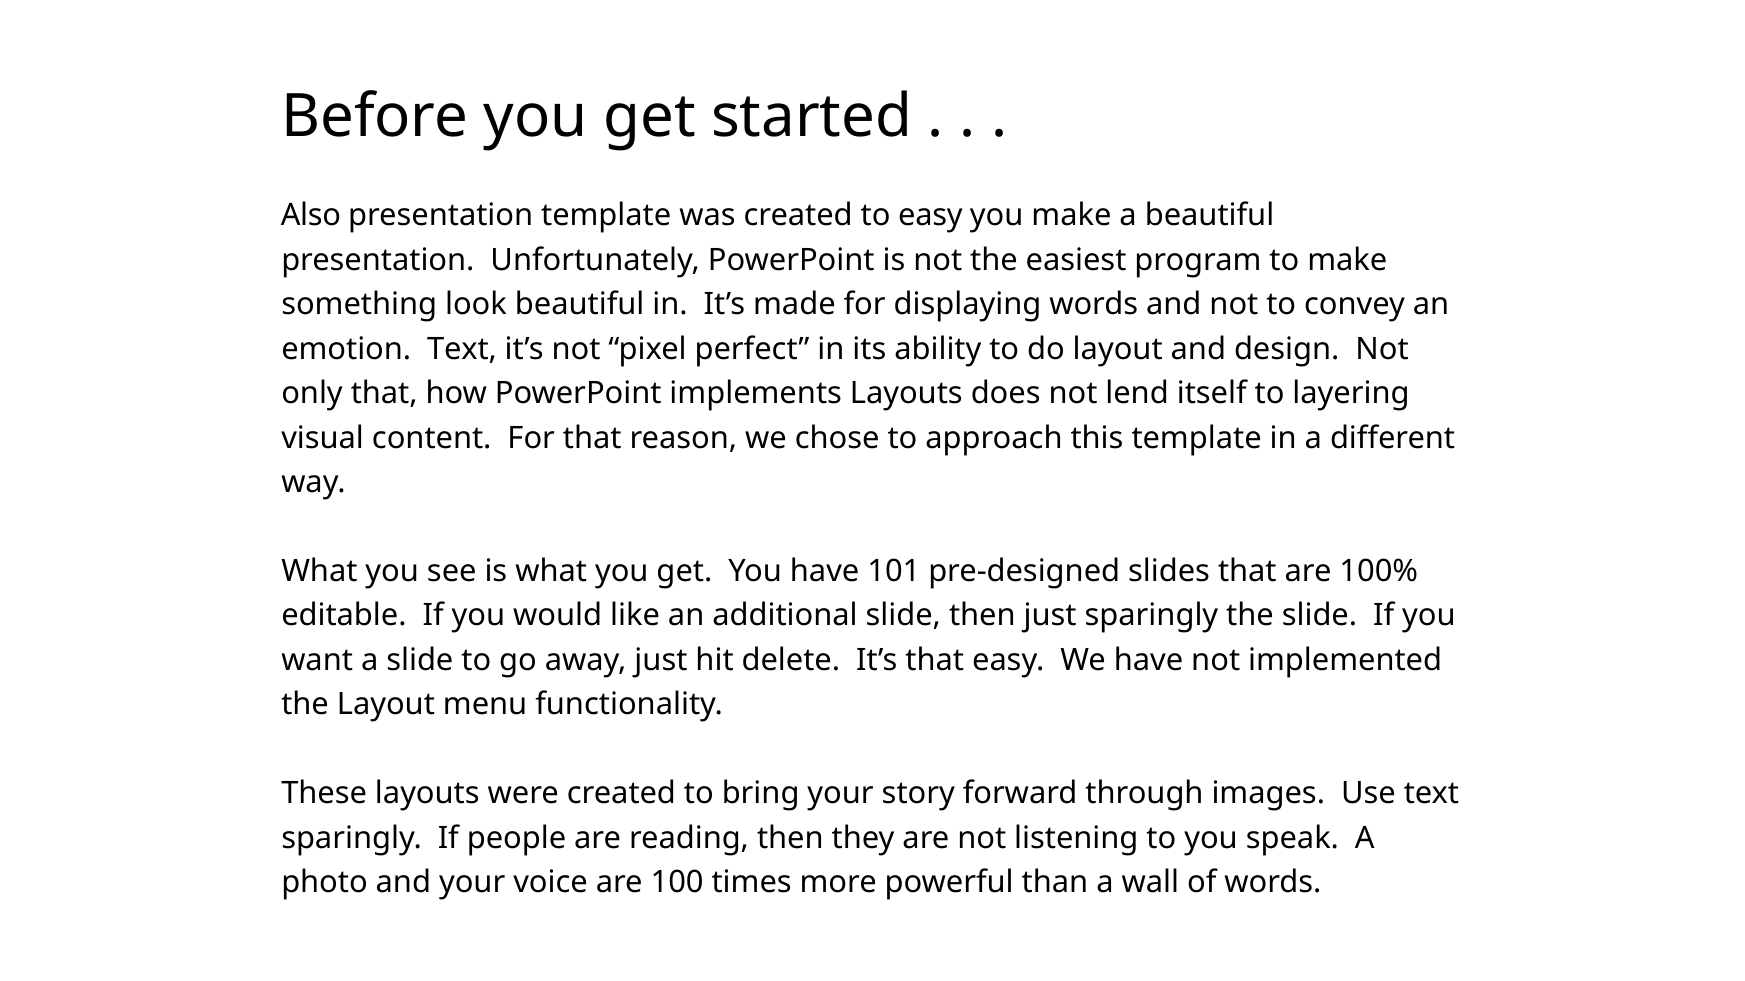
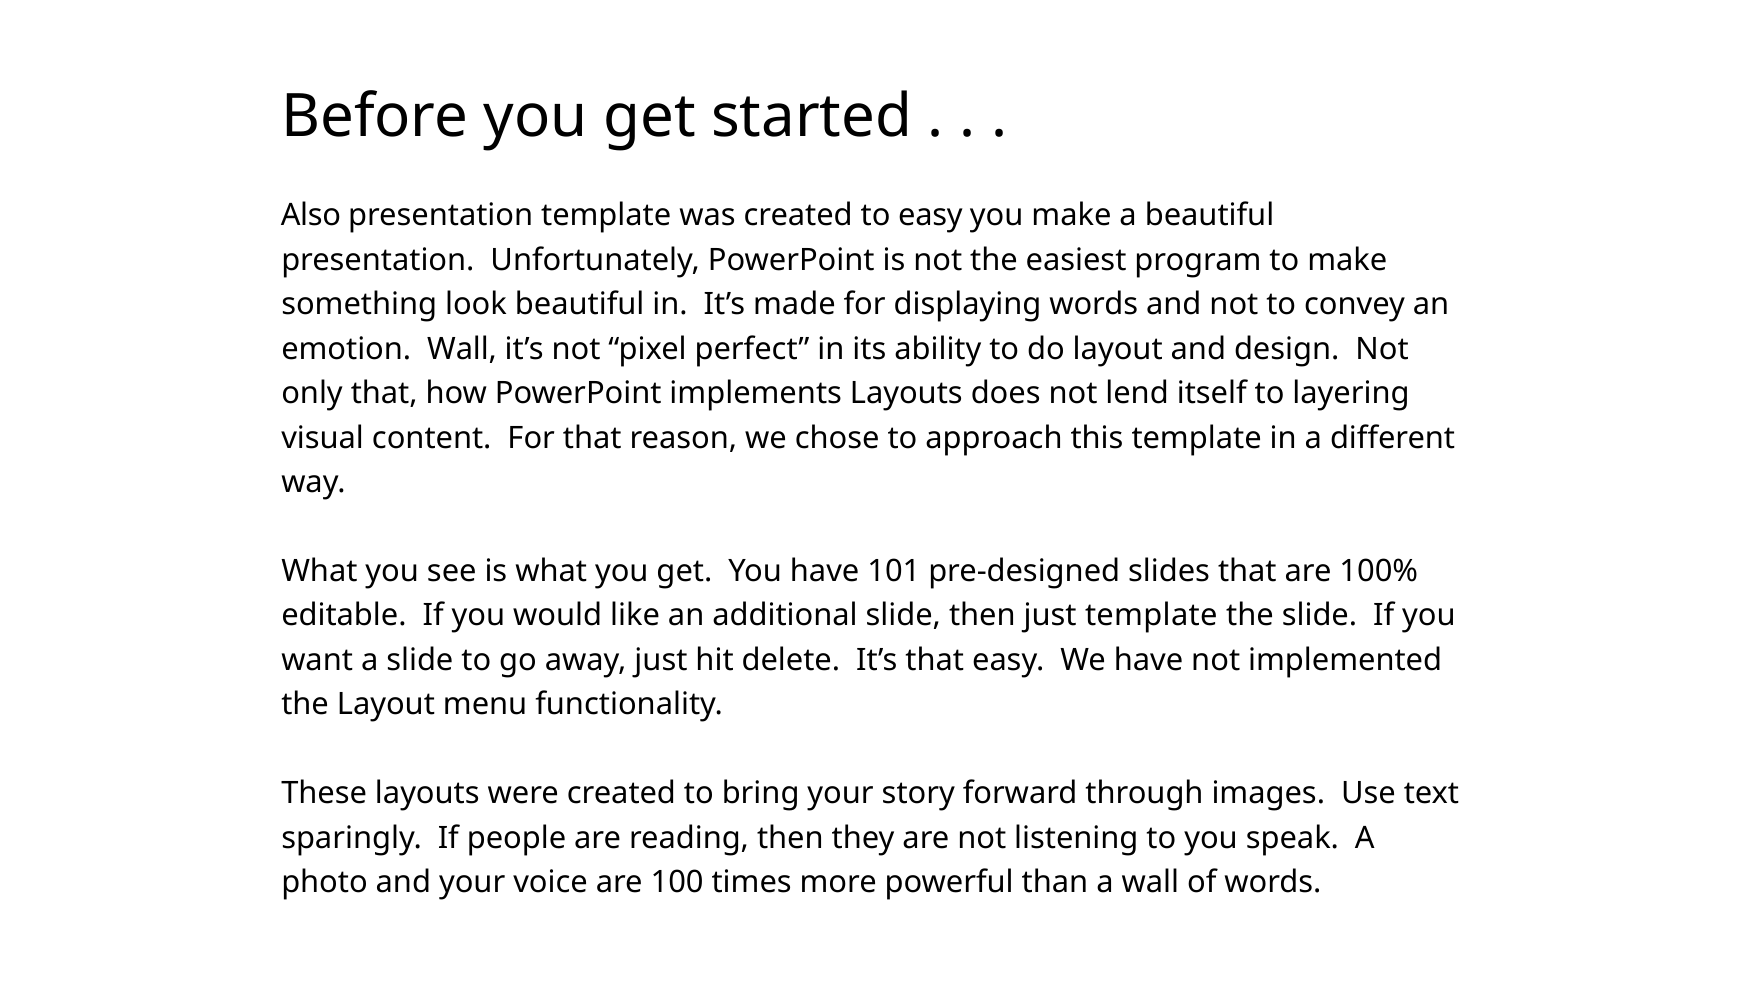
emotion Text: Text -> Wall (462, 349)
just sparingly: sparingly -> template (1151, 616)
